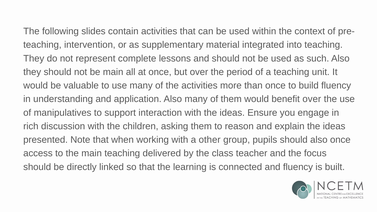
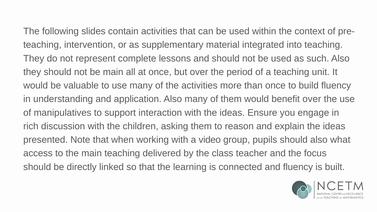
other: other -> video (210, 140)
also once: once -> what (340, 140)
